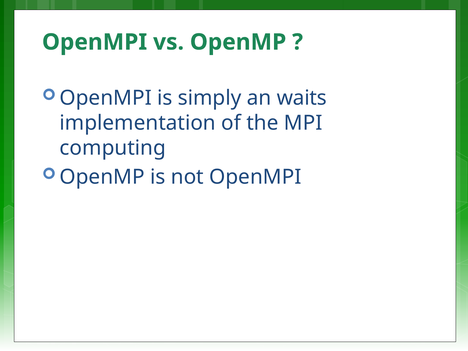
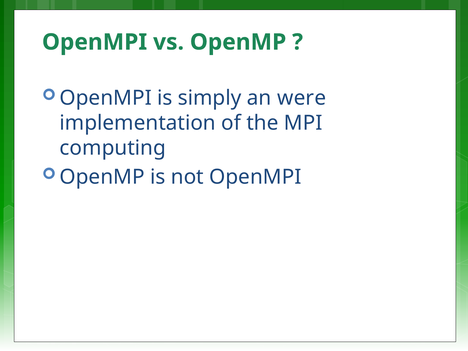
waits: waits -> were (302, 98)
